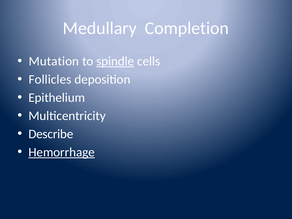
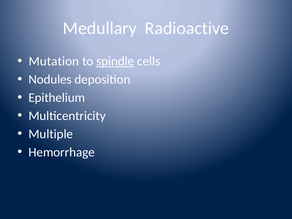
Completion: Completion -> Radioactive (187, 28)
Follicles: Follicles -> Nodules (50, 79)
Describe: Describe -> Multiple (51, 134)
Hemorrhage underline: present -> none (62, 152)
